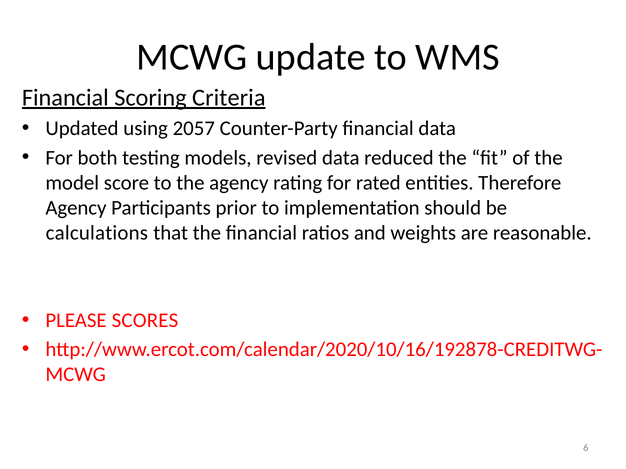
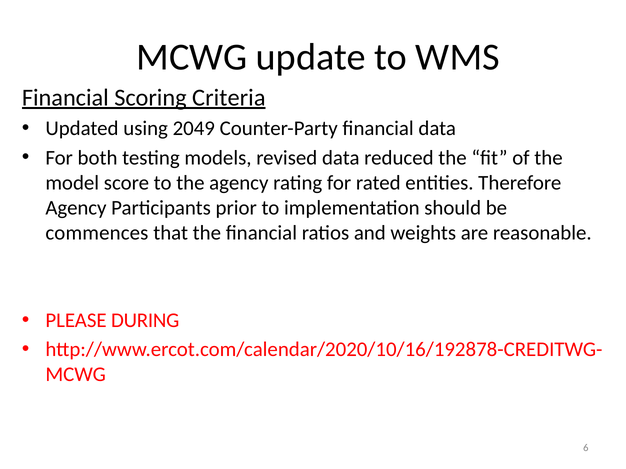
2057: 2057 -> 2049 (194, 129)
calculations: calculations -> commences (97, 233)
SCORES: SCORES -> DURING (145, 321)
